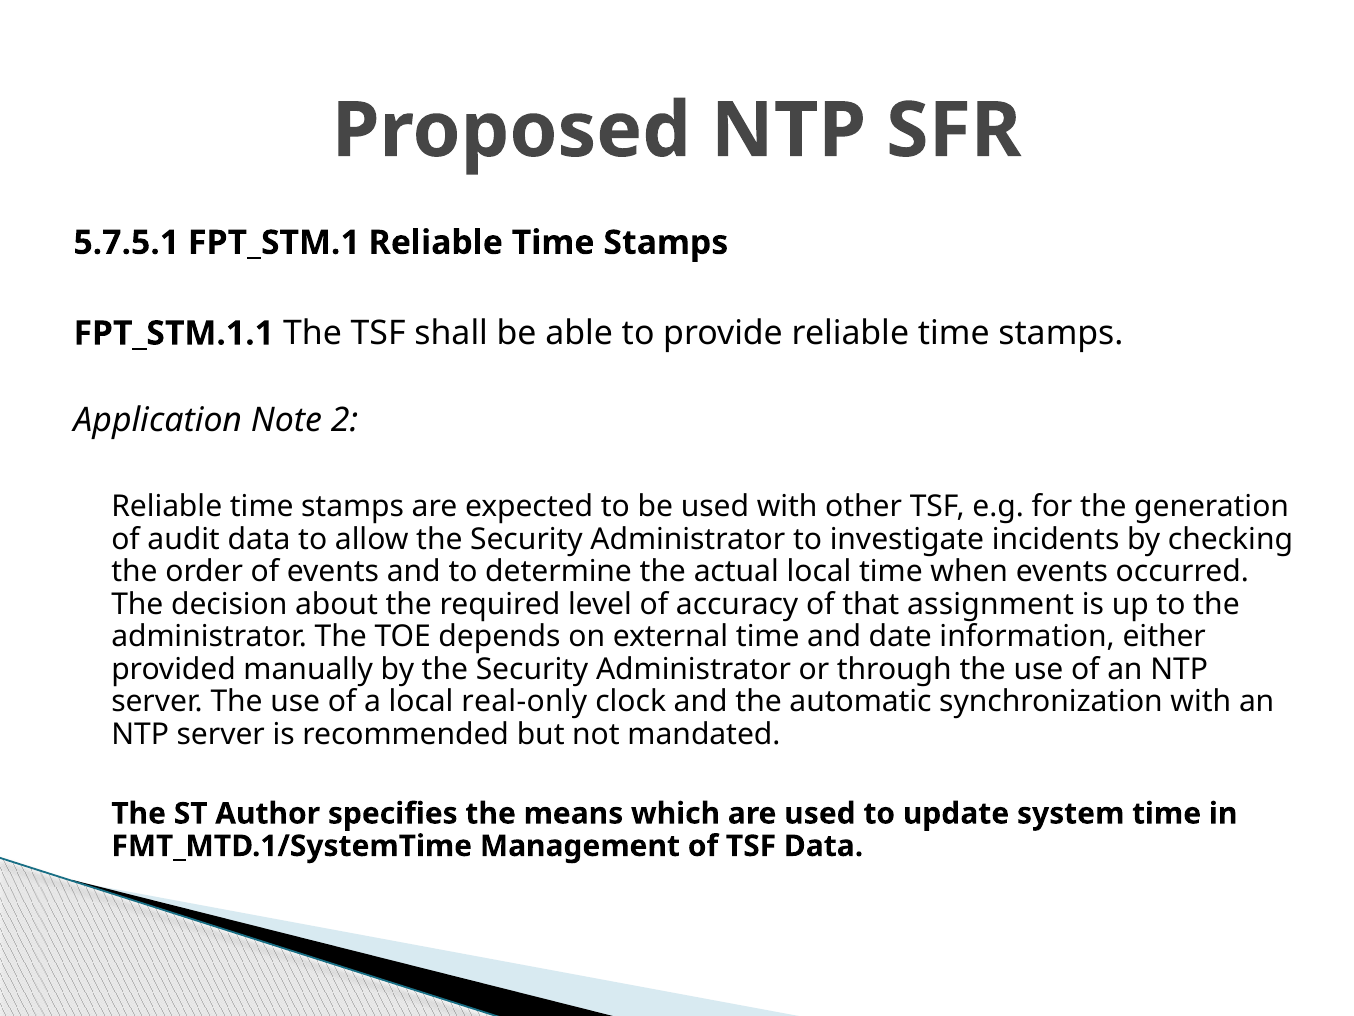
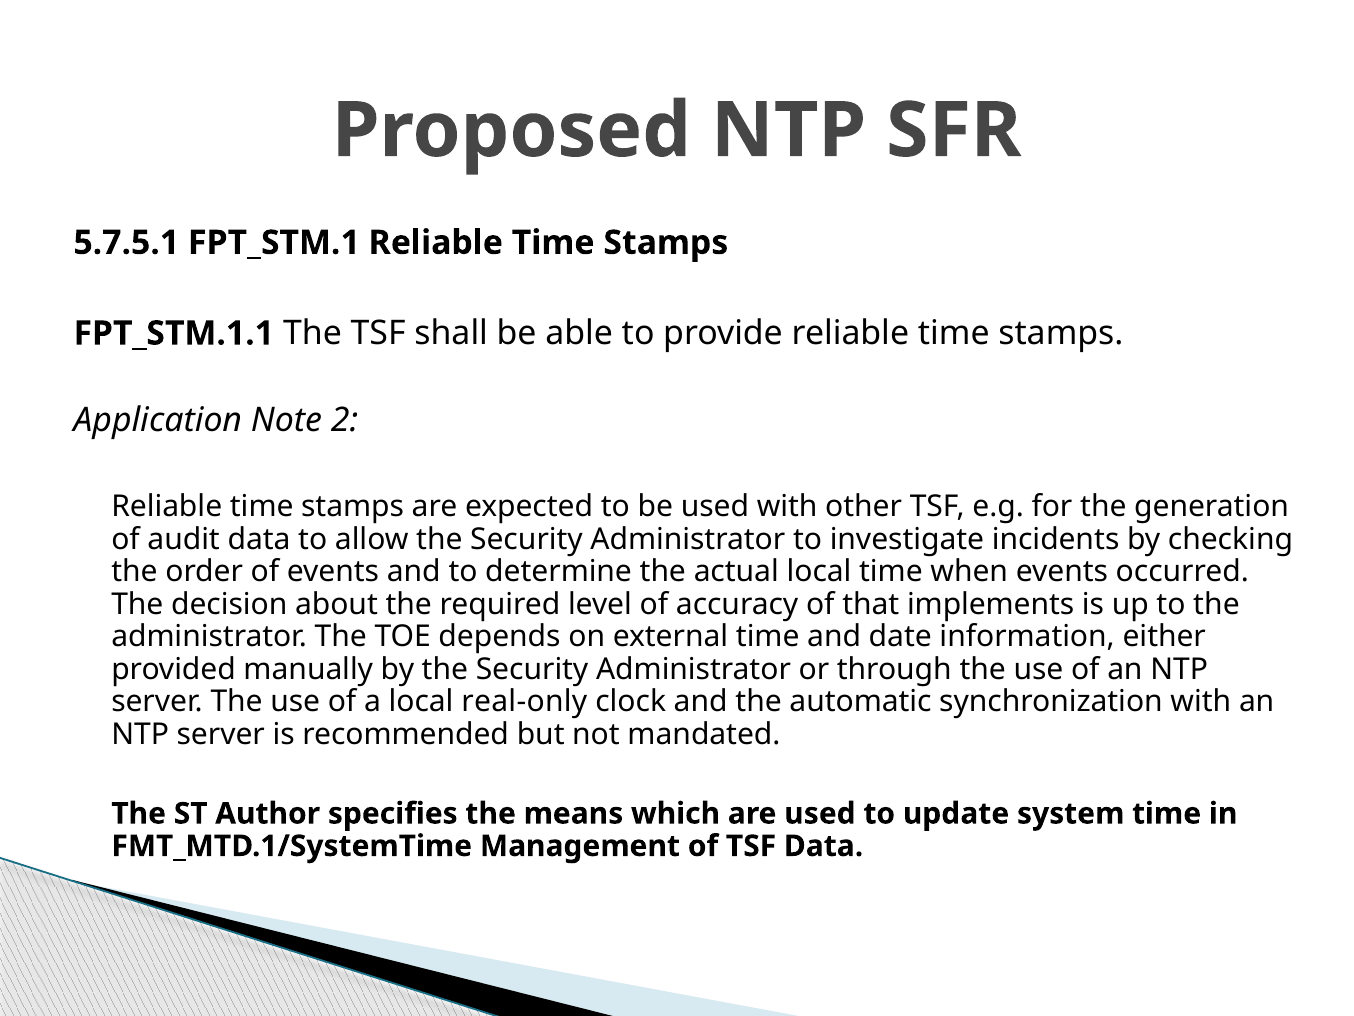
assignment: assignment -> implements (991, 604)
